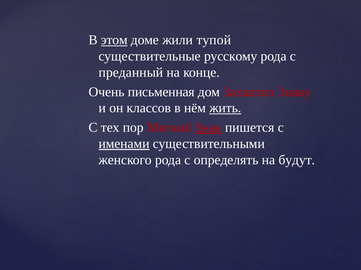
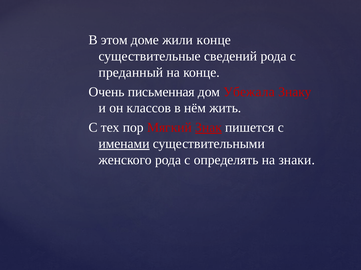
этом underline: present -> none (114, 40)
жили тупой: тупой -> конце (214, 40)
русскому: русскому -> сведений (231, 56)
Захватил: Захватил -> Убежала (249, 92)
жить underline: present -> none (225, 108)
будут: будут -> знаки (297, 160)
